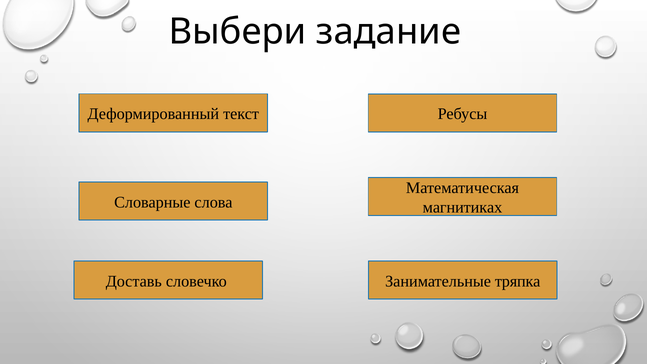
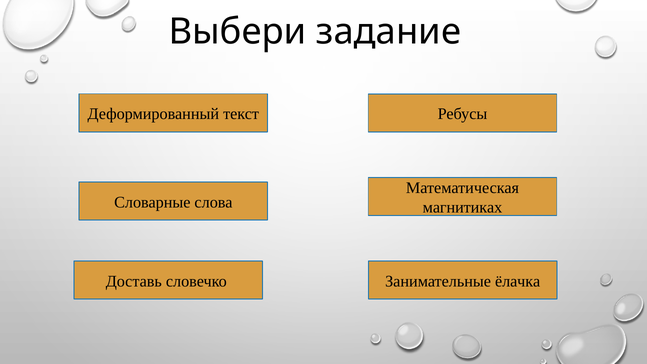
тряпка: тряпка -> ёлачка (518, 281)
